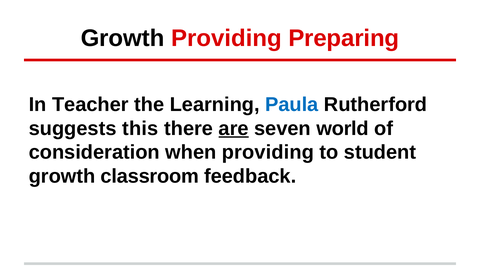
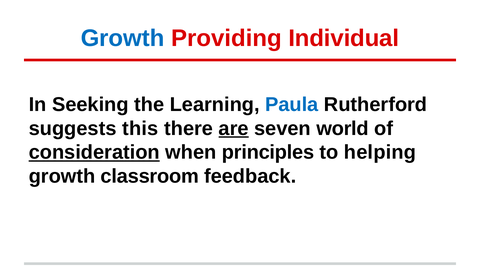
Growth colour: black -> blue (123, 38)
Preparing: Preparing -> Individual (344, 38)
Teacher: Teacher -> Seeking (90, 104)
consideration underline: none -> present (94, 152)
when providing: providing -> principles (268, 152)
student: student -> helping (380, 152)
